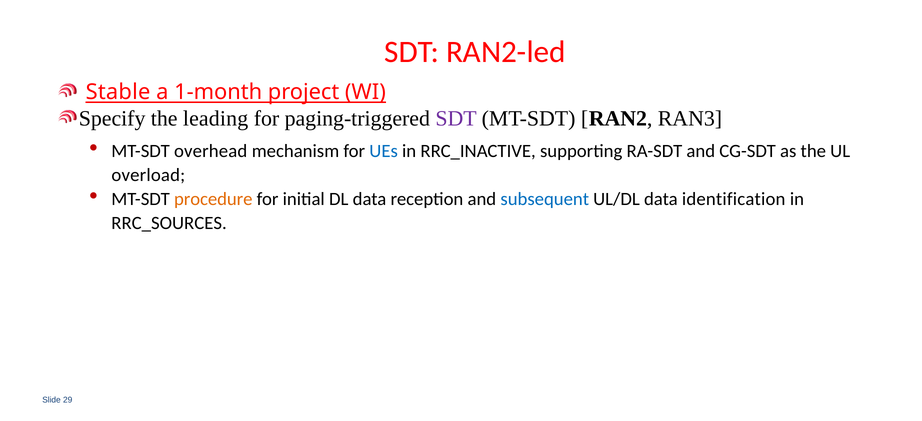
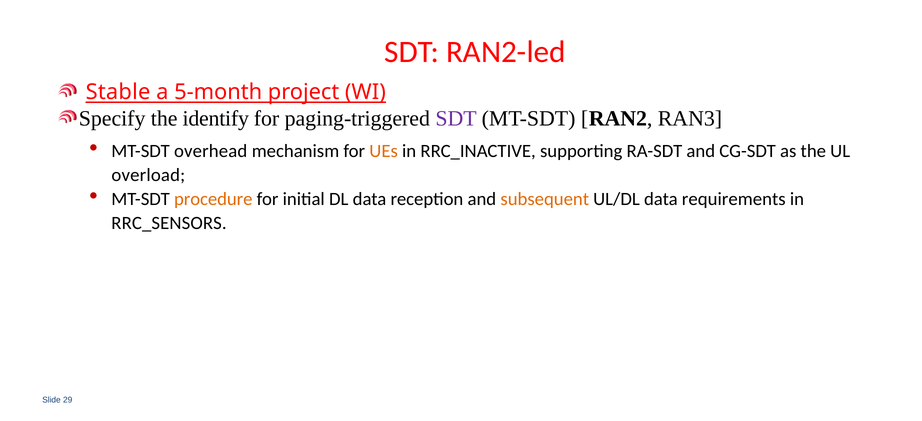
1-month: 1-month -> 5-month (218, 92)
leading: leading -> identify (216, 119)
UEs colour: blue -> orange (384, 151)
subsequent colour: blue -> orange (545, 199)
identification: identification -> requirements (734, 199)
RRC_SOURCES: RRC_SOURCES -> RRC_SENSORS (169, 224)
